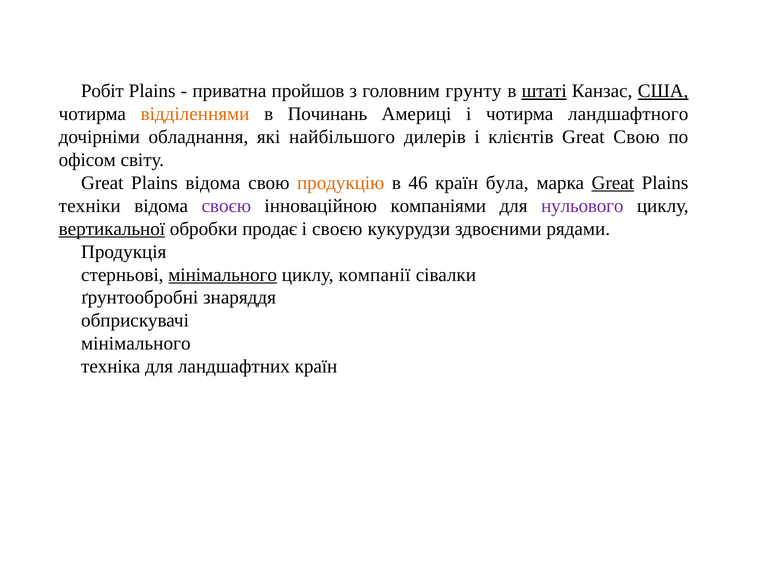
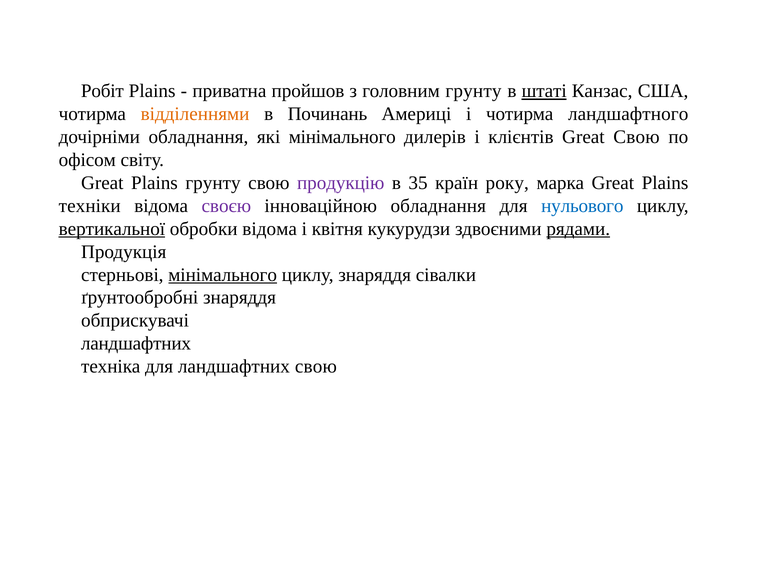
США underline: present -> none (663, 91)
які найбільшого: найбільшого -> мінімального (342, 137)
Plains відома: відома -> грунту (213, 183)
продукцію colour: orange -> purple (341, 183)
46: 46 -> 35 (418, 183)
була: була -> року (507, 183)
Great underline: present -> none (613, 183)
інноваційною компаніями: компаніями -> обладнання (438, 206)
нульового colour: purple -> blue (582, 206)
обробки продає: продає -> відома (270, 229)
і своєю: своєю -> квітня (337, 229)
рядами underline: none -> present (578, 229)
циклу компанії: компанії -> знаряддя (375, 275)
мінімального: мінімального -> ландшафтних (136, 344)
ландшафтних країн: країн -> свою (316, 367)
